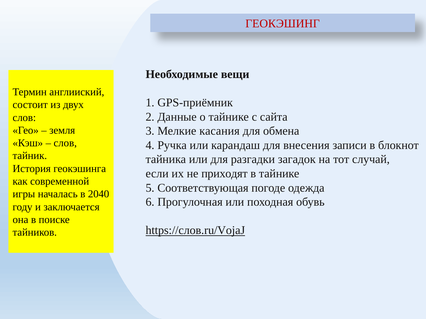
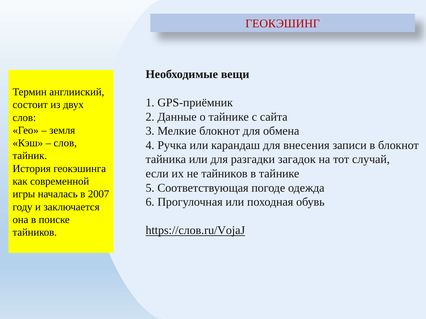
Мелкие касания: касания -> блокнот (220, 131)
не приходят: приходят -> тайников (224, 174)
2040: 2040 -> 2007 (99, 194)
